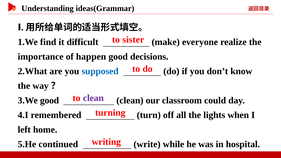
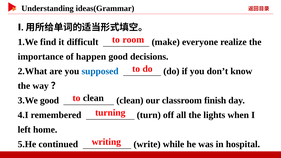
sister: sister -> room (133, 40)
clean colour: purple -> black (93, 98)
could: could -> finish (215, 100)
